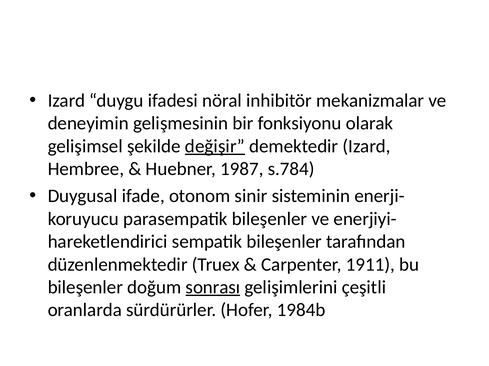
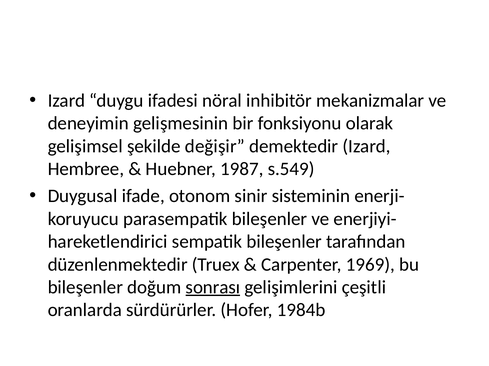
değişir underline: present -> none (215, 146)
s.784: s.784 -> s.549 (291, 169)
1911: 1911 -> 1969 (370, 265)
